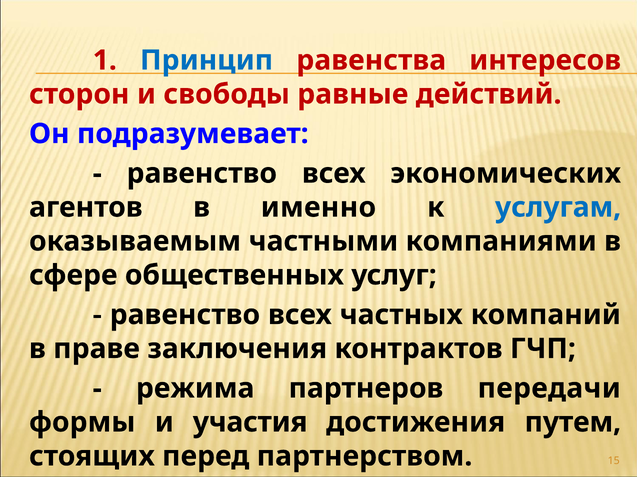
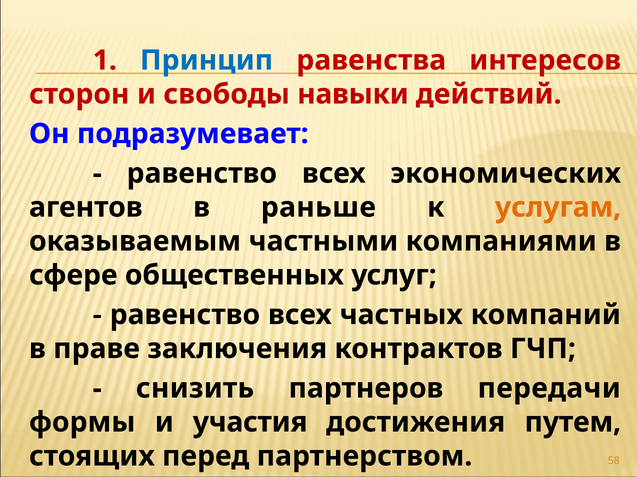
равные: равные -> навыки (353, 94)
именно: именно -> раньше (318, 208)
услугам colour: blue -> orange (558, 208)
режима: режима -> снизить (195, 389)
15: 15 -> 58 (614, 461)
